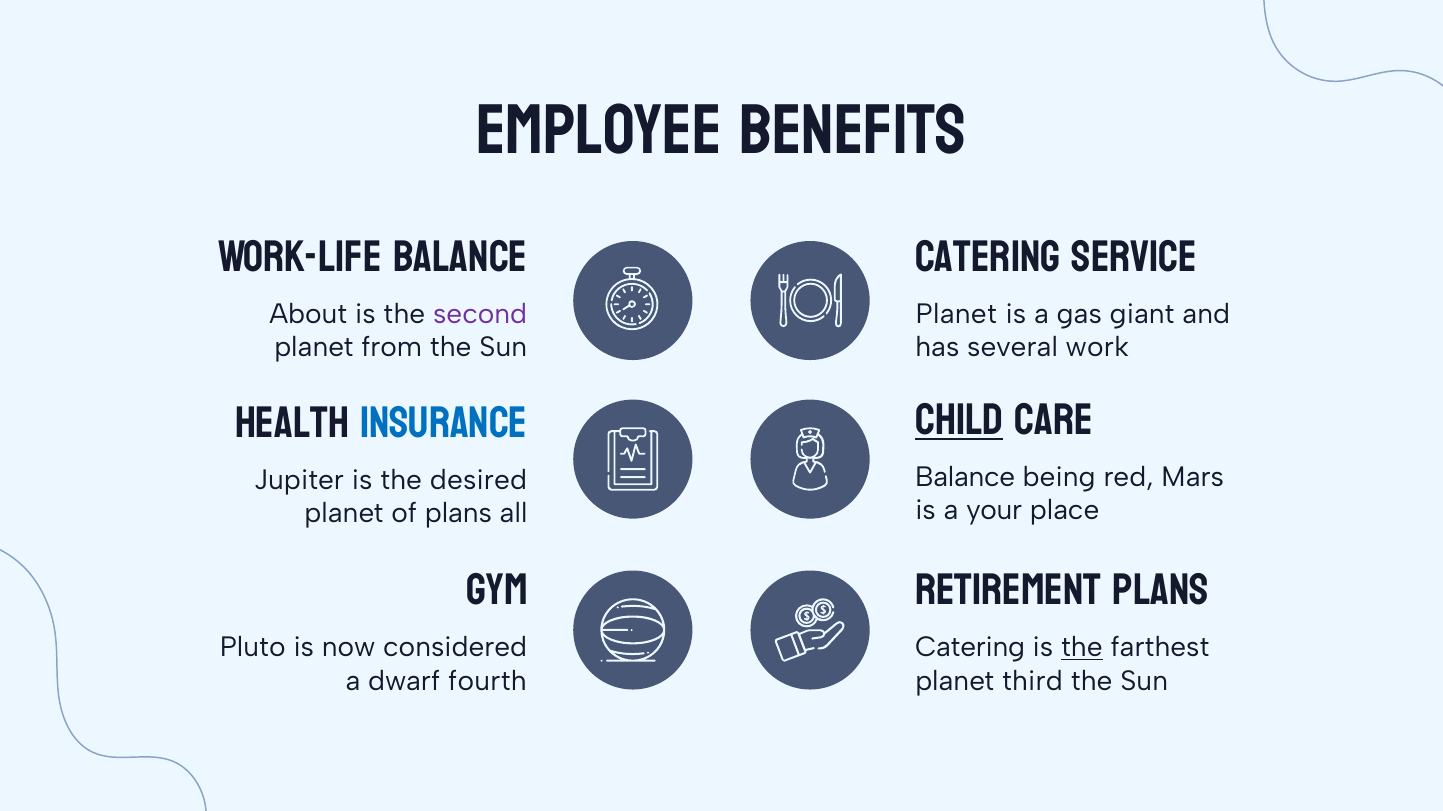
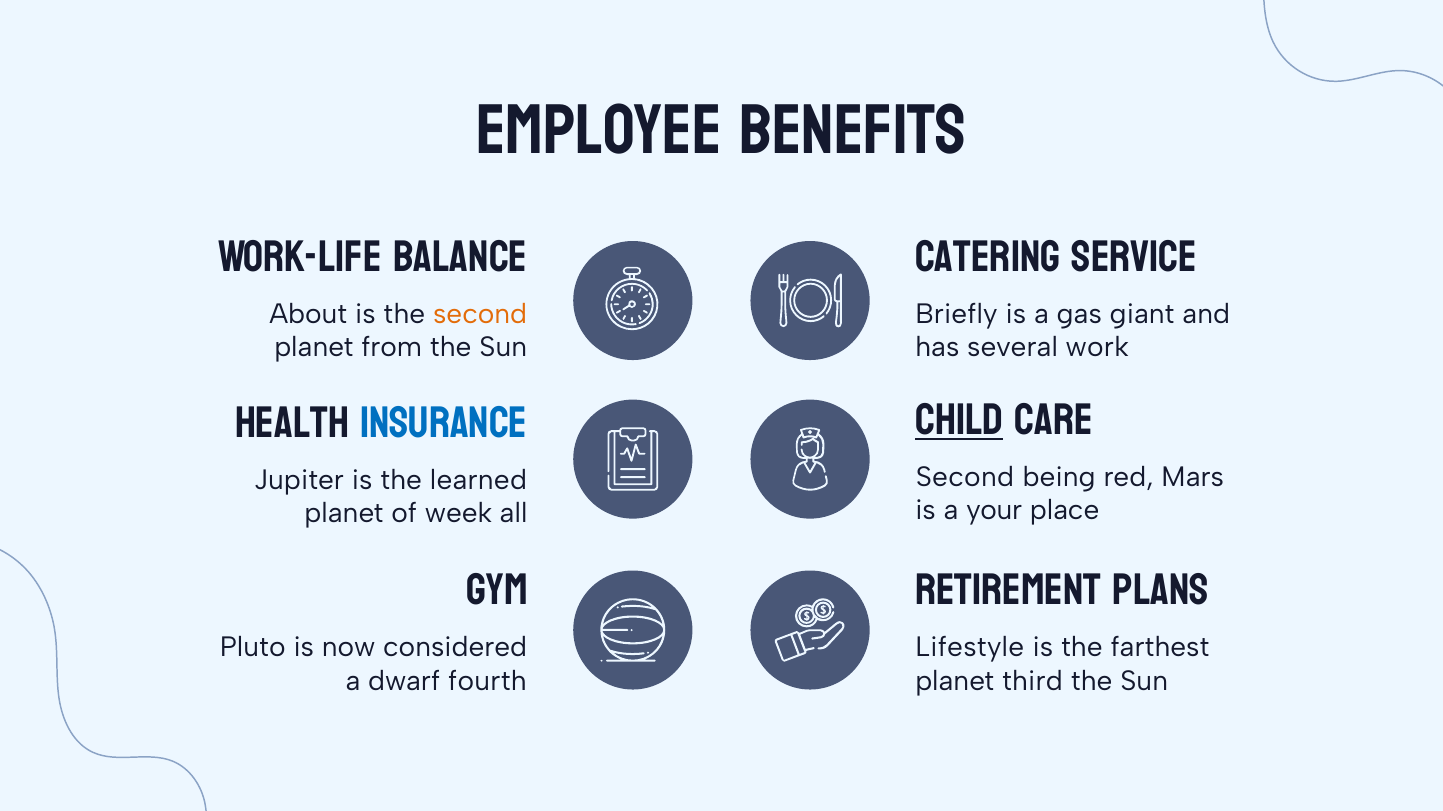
second colour: purple -> orange (480, 314)
Planet: Planet -> Briefly (956, 314)
Balance: Balance -> Second (965, 477)
desired: desired -> learned (479, 480)
of plans: plans -> week (459, 514)
Catering: Catering -> Lifestyle (970, 648)
the underline: present -> none (1082, 648)
